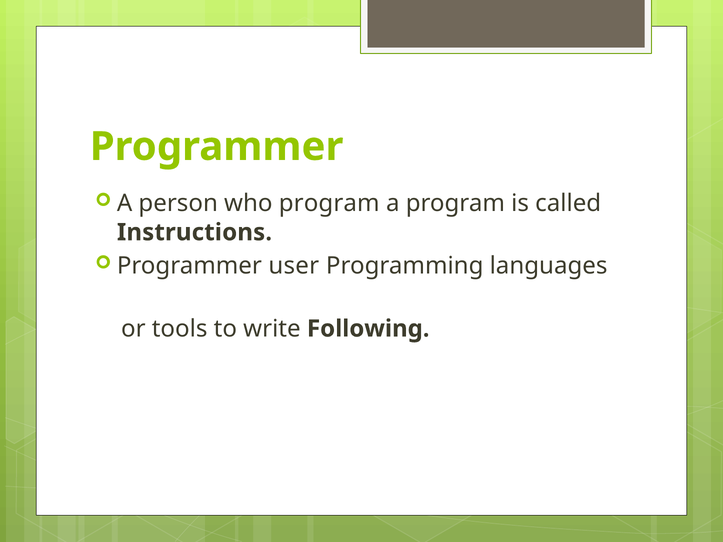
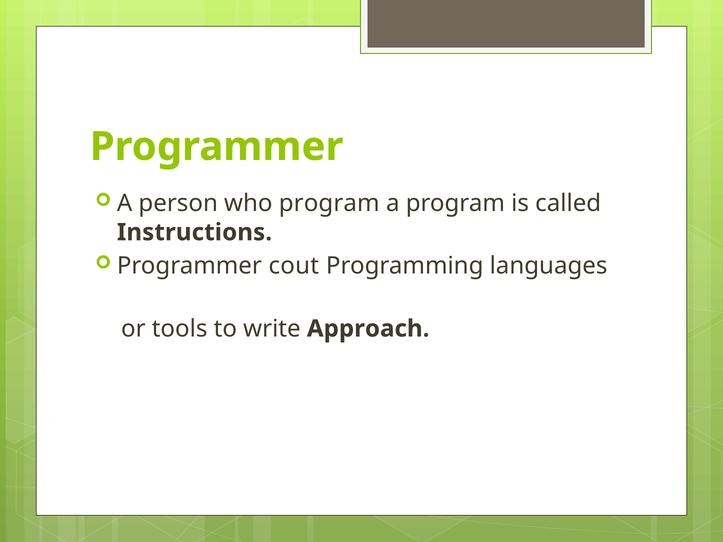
user: user -> cout (294, 266)
Following: Following -> Approach (368, 329)
